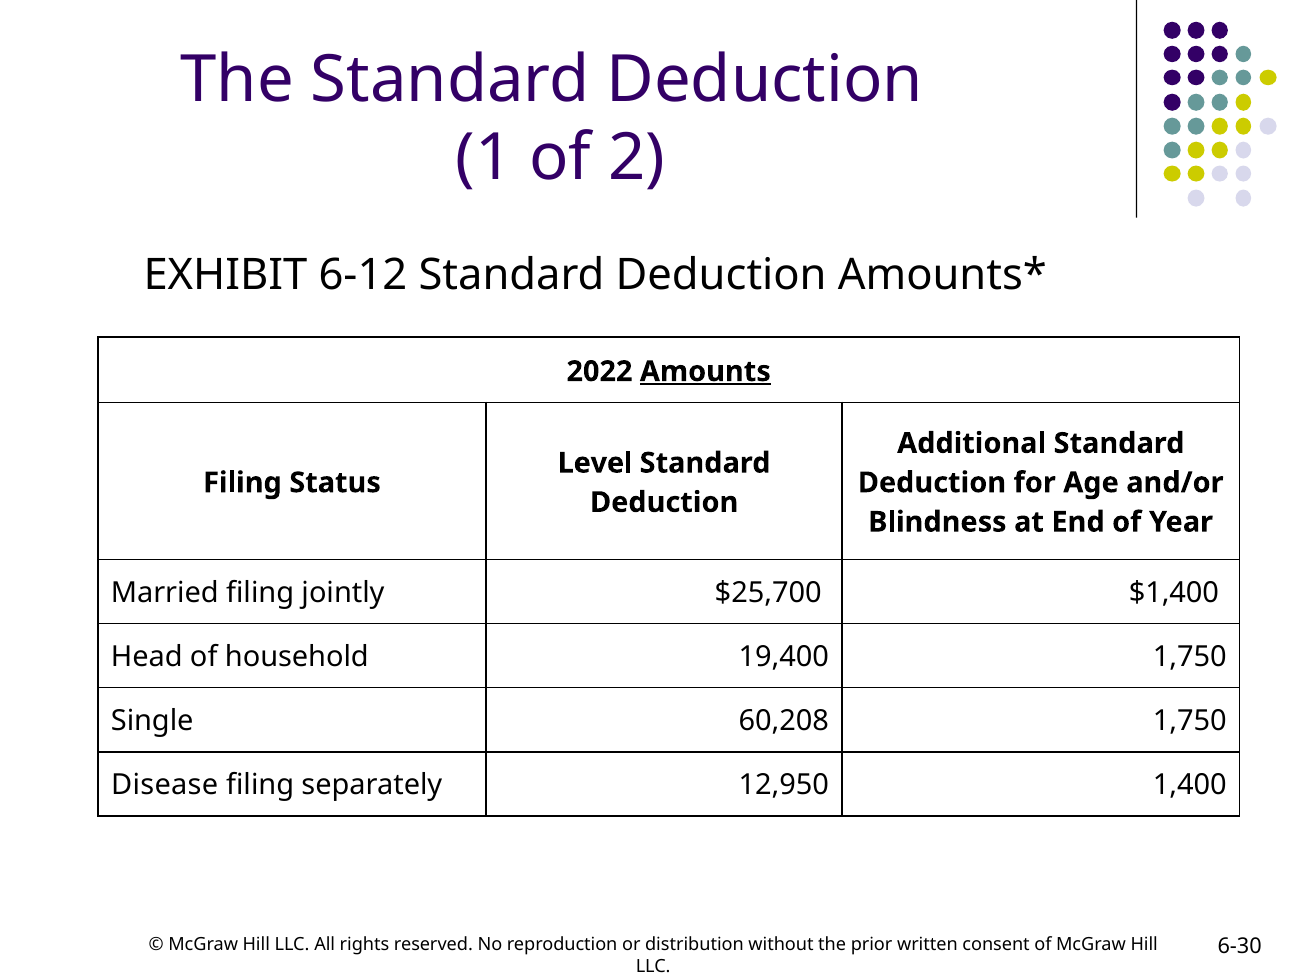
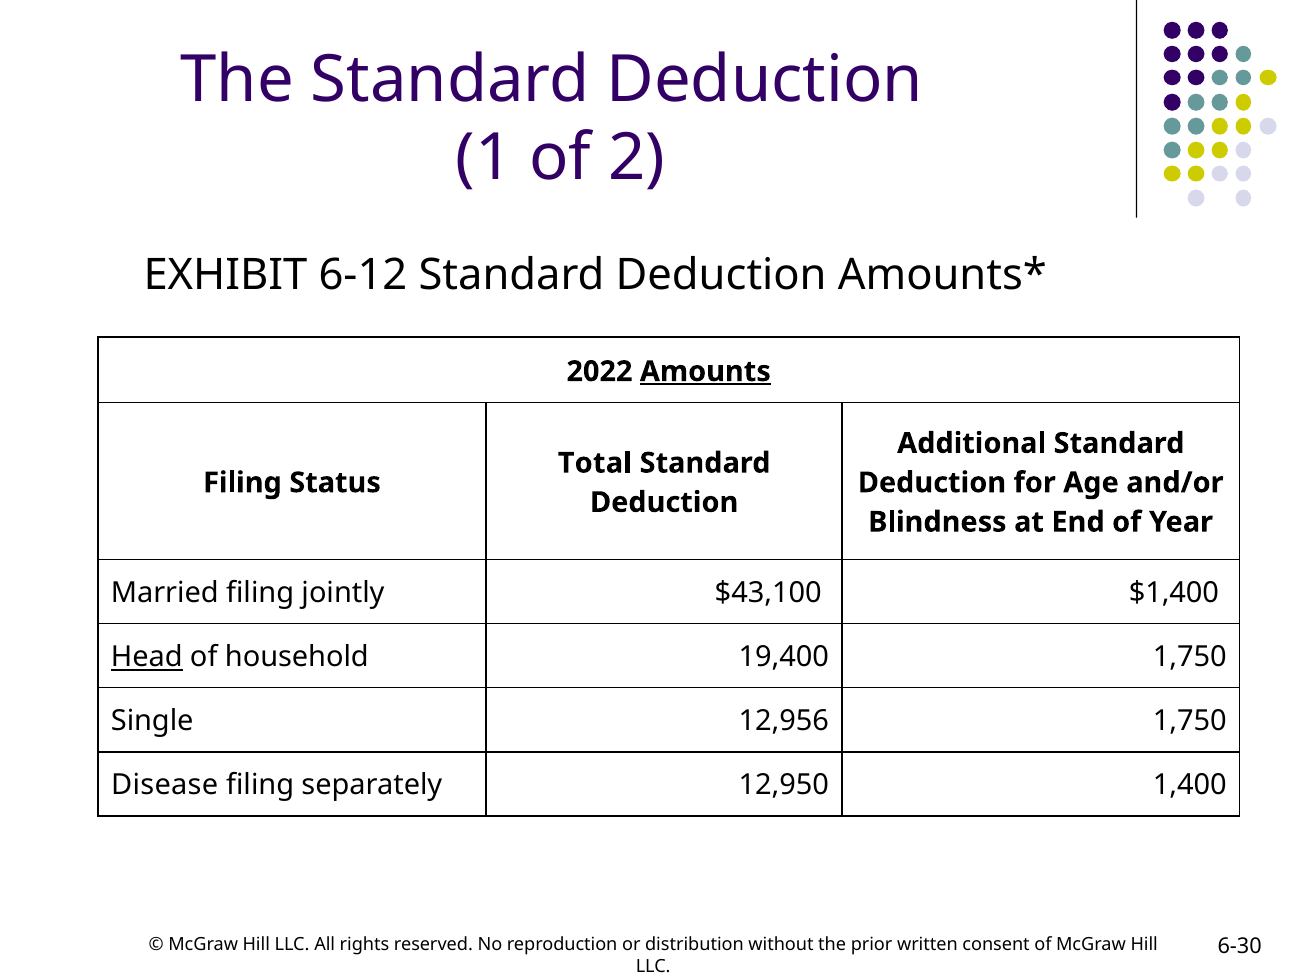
Level: Level -> Total (595, 463)
$25,700: $25,700 -> $43,100 (768, 593)
Head underline: none -> present (147, 657)
60,208: 60,208 -> 12,956 (784, 721)
